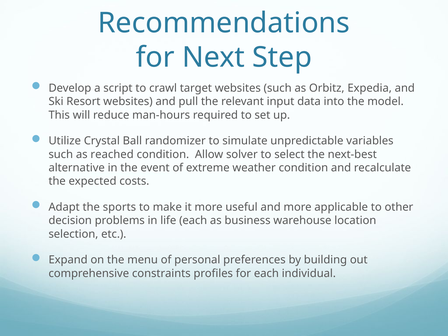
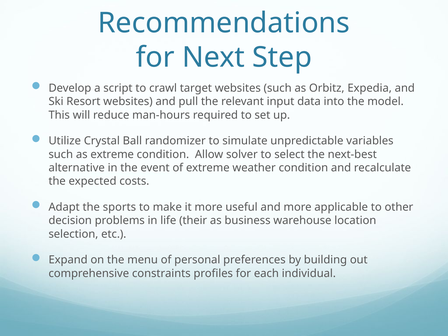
as reached: reached -> extreme (112, 154)
life each: each -> their (193, 221)
